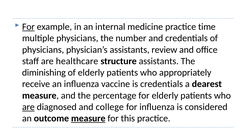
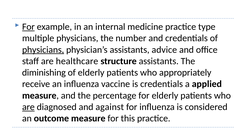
time: time -> type (207, 27)
physicians underline: none -> present (43, 50)
review: review -> advice (164, 50)
dearest: dearest -> applied (207, 84)
college: college -> against (110, 107)
measure underline: present -> none (88, 119)
